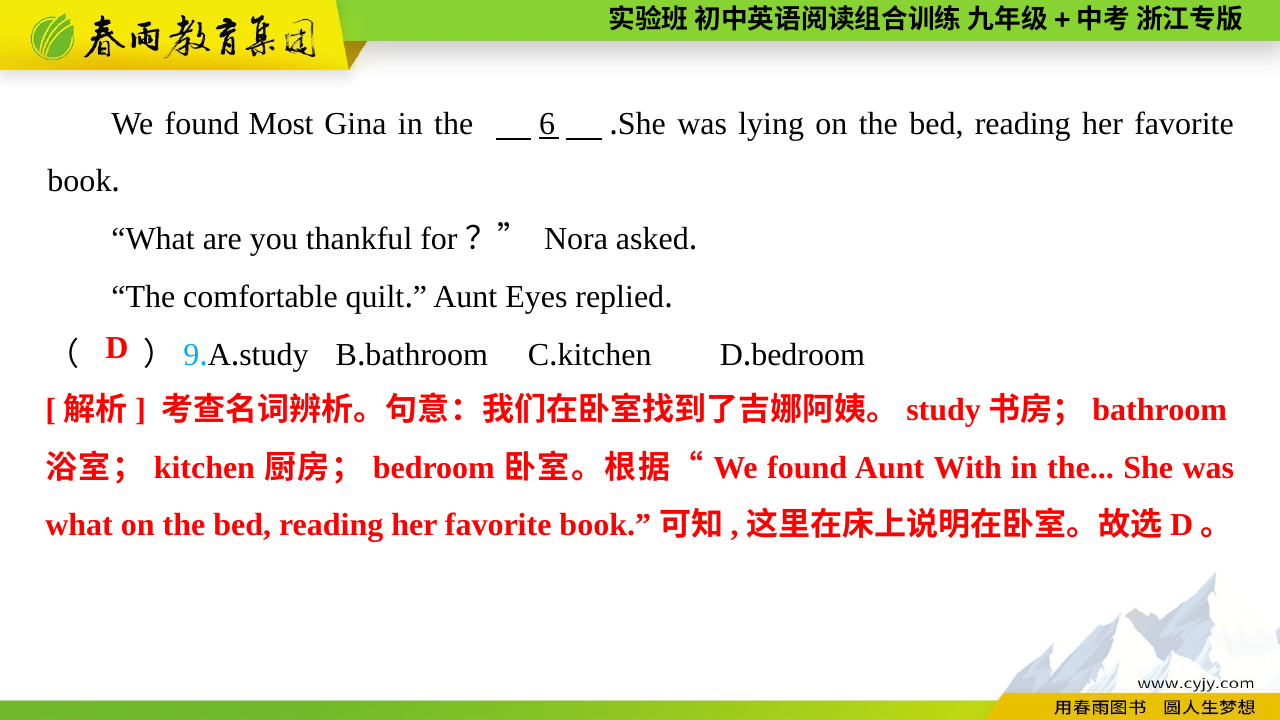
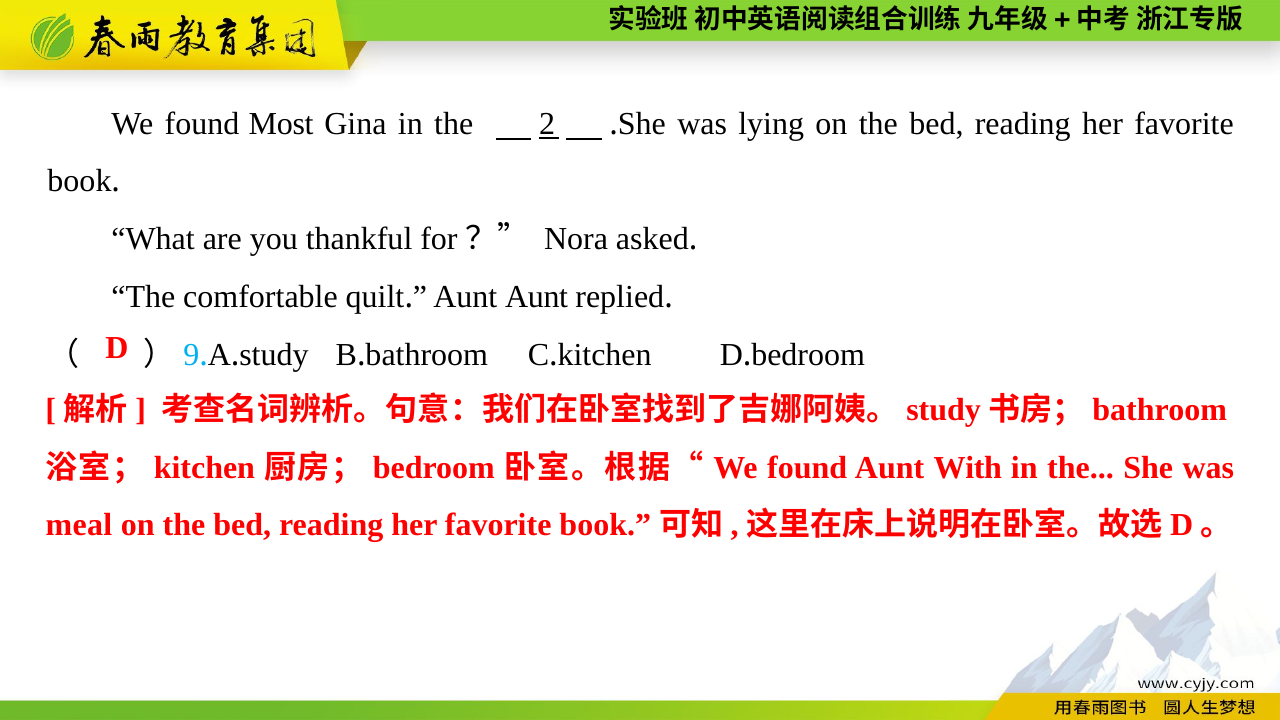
6: 6 -> 2 (547, 124)
Aunt Eyes: Eyes -> Aunt (537, 297)
what: what -> meal (79, 525)
